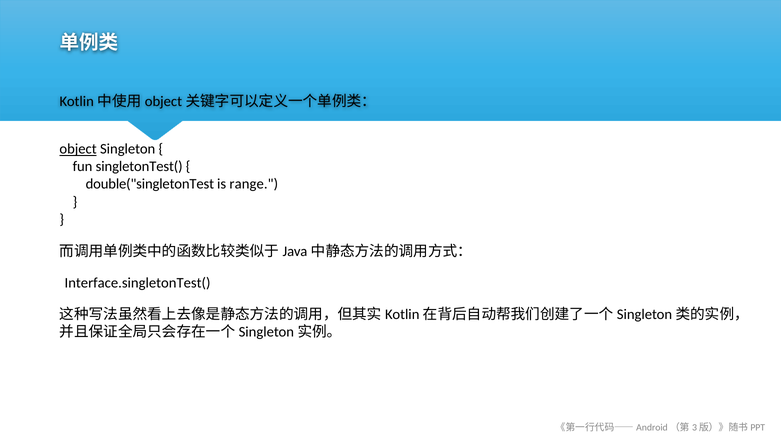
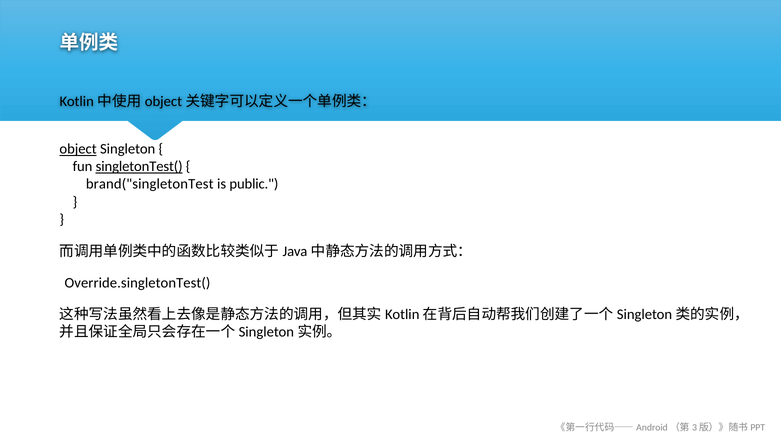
singletonTest( underline: none -> present (139, 167)
double("singletonTest: double("singletonTest -> brand("singletonTest (150, 184)
range: range -> public (254, 184)
Interface.singletonTest(: Interface.singletonTest( -> Override.singletonTest( (137, 283)
